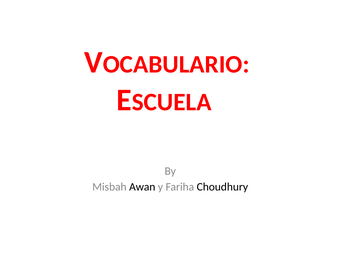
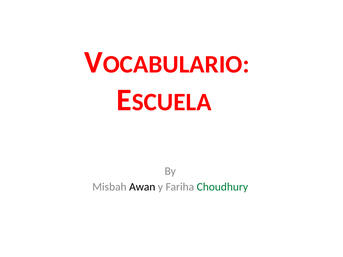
Choudhury colour: black -> green (222, 187)
